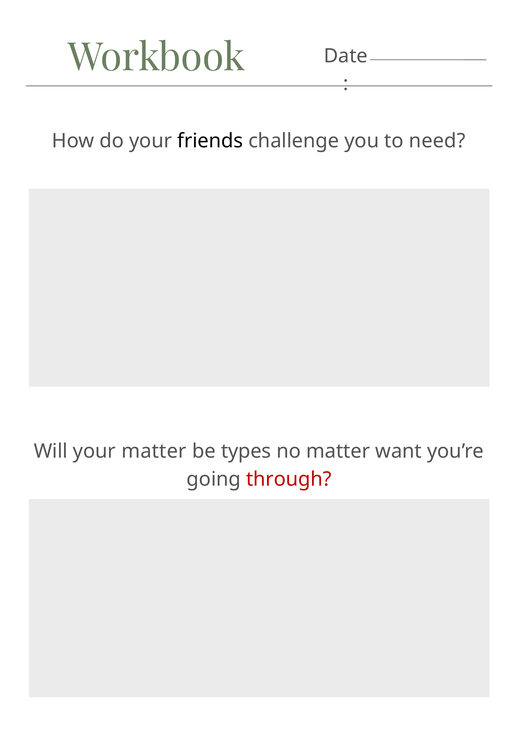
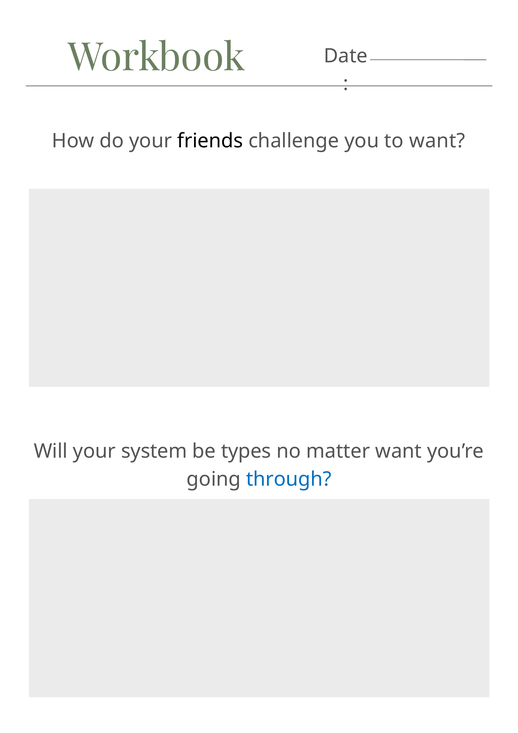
to need: need -> want (437, 141)
your matter: matter -> system (154, 451)
through colour: red -> blue (289, 479)
